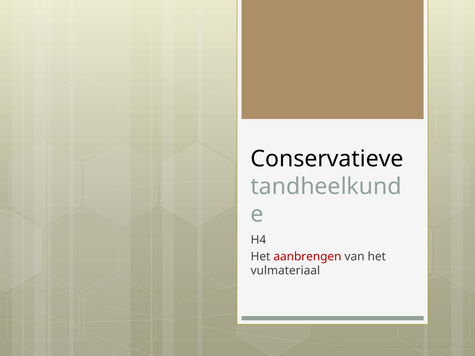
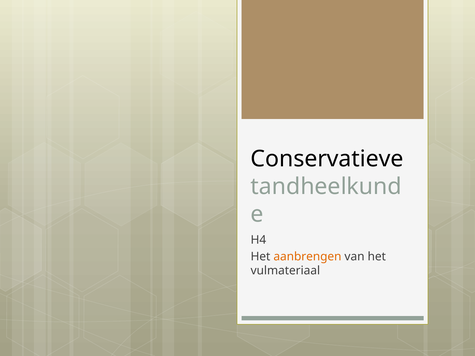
aanbrengen colour: red -> orange (307, 257)
